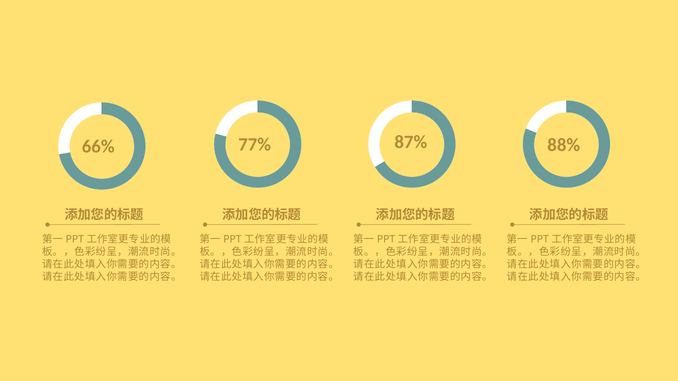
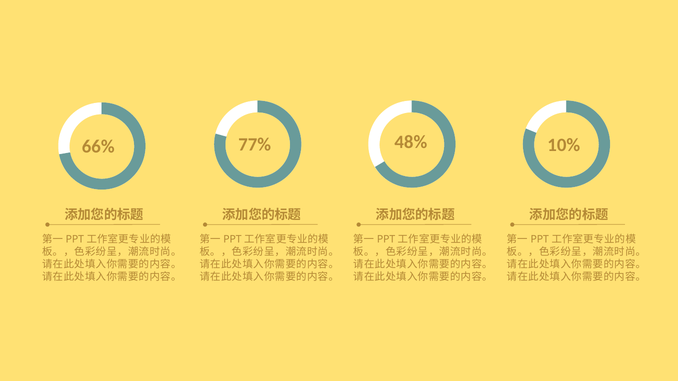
88%: 88% -> 10% (564, 145)
87%: 87% -> 48% (411, 142)
